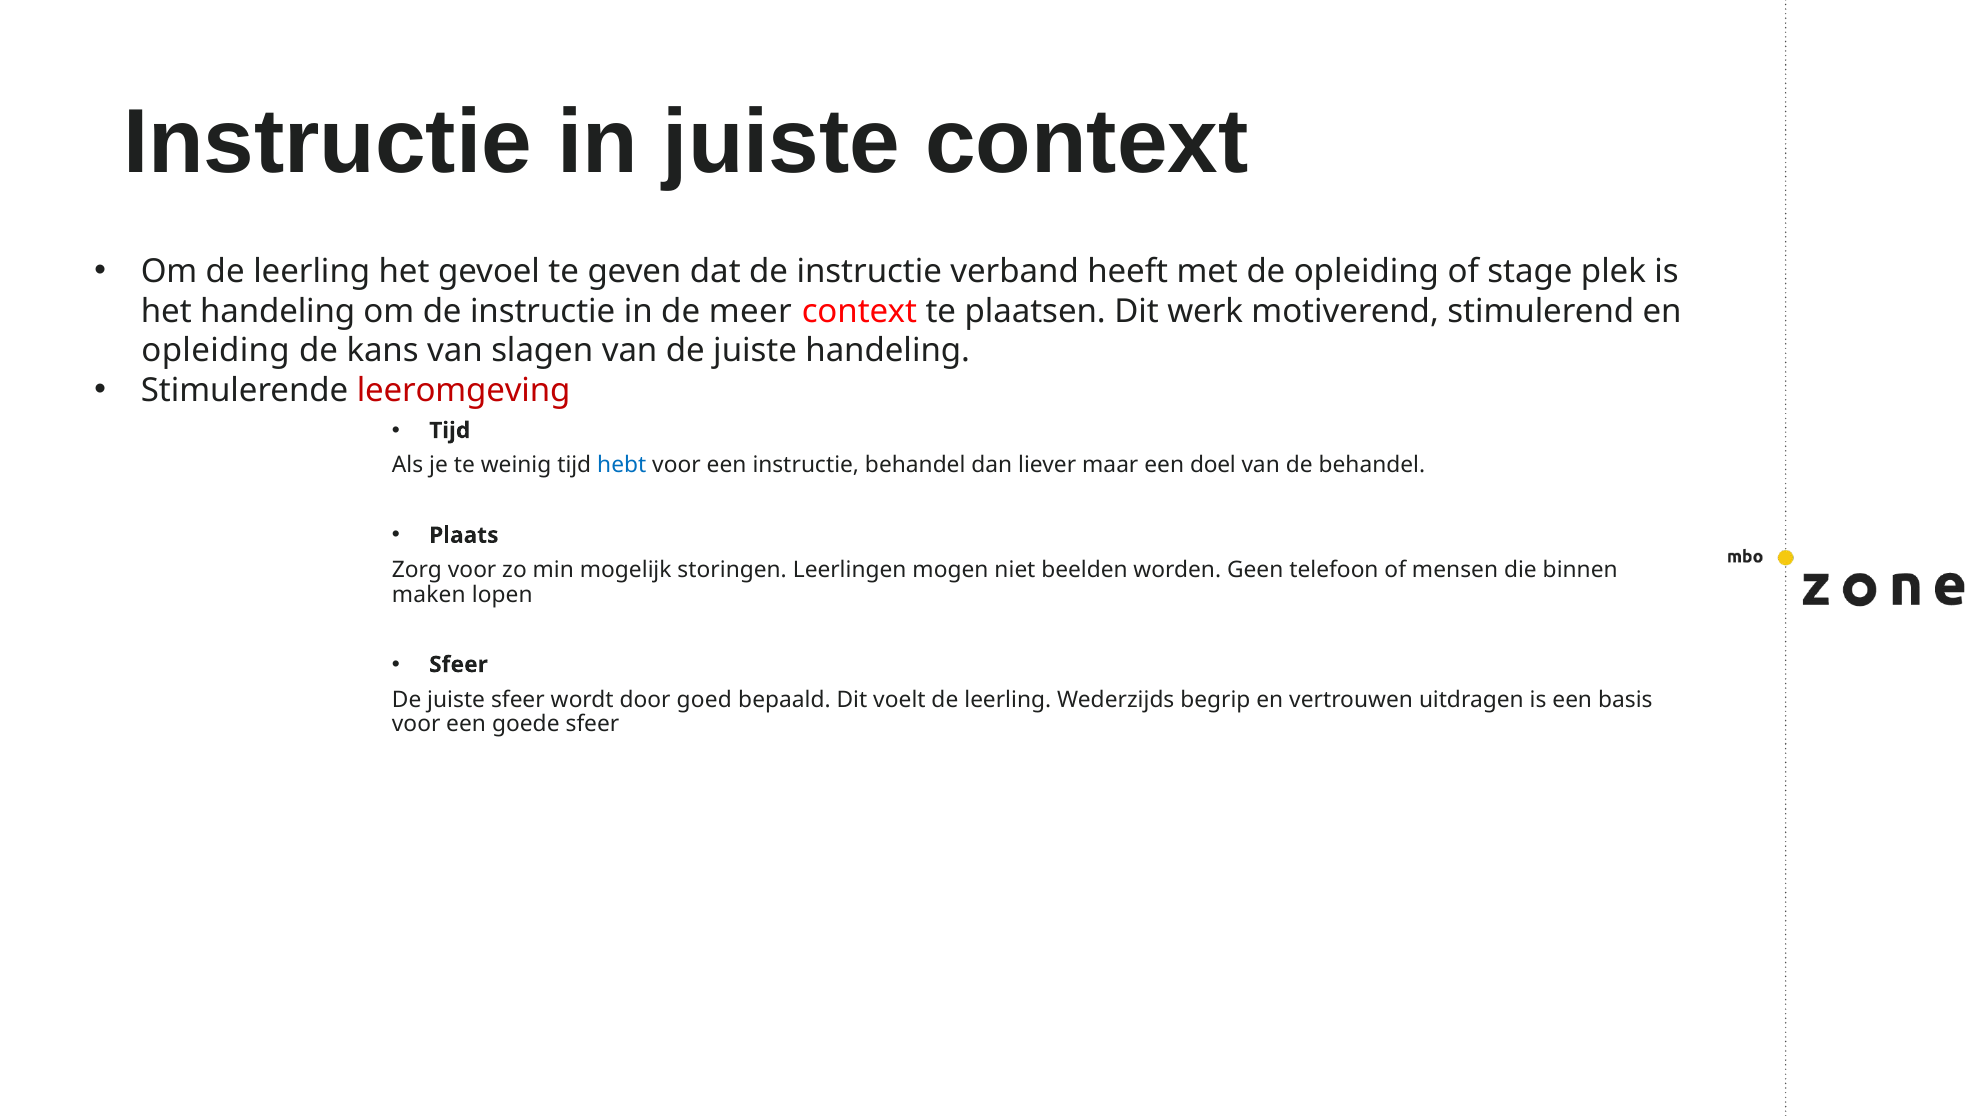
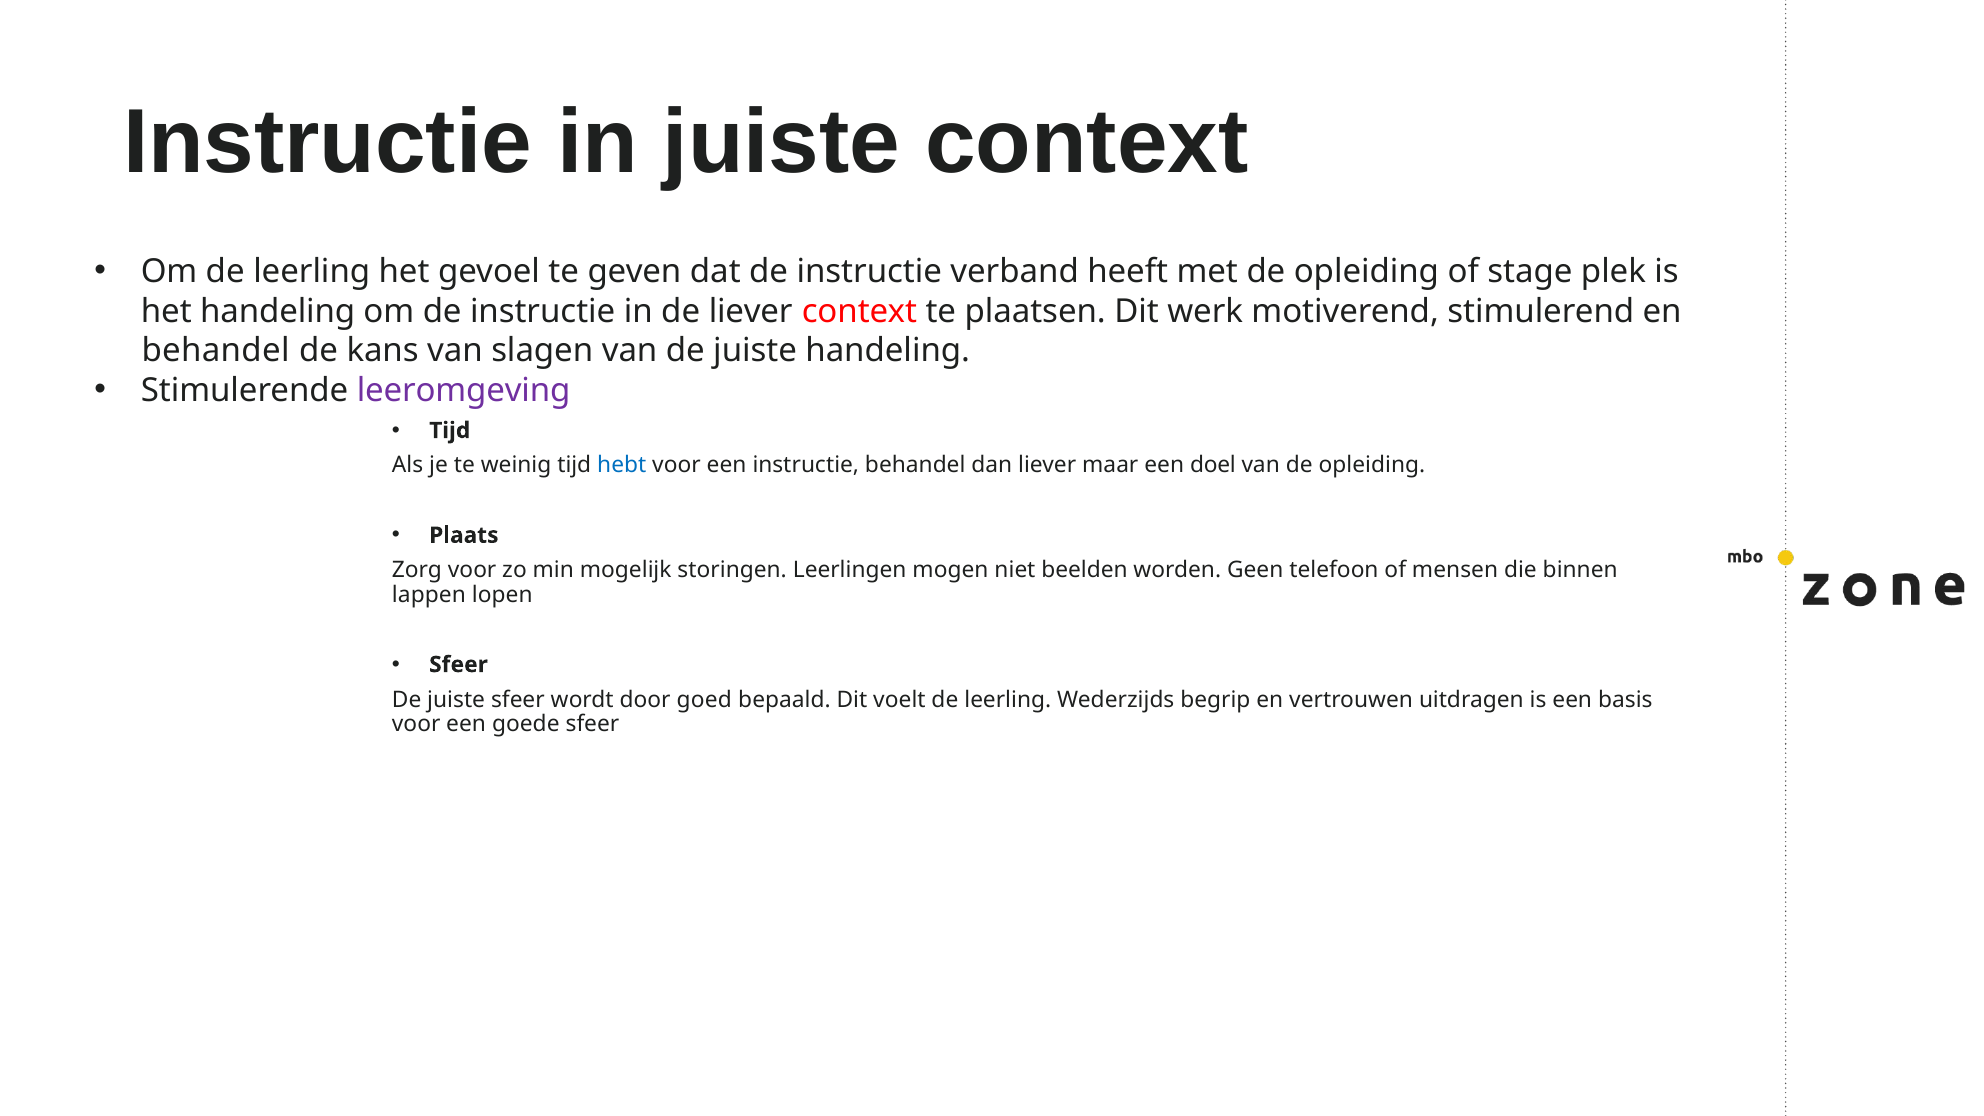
de meer: meer -> liever (751, 311)
opleiding: opleiding -> behandel (216, 351)
leeromgeving colour: red -> purple (464, 391)
van de behandel: behandel -> opleiding (1372, 465)
maken: maken -> lappen (429, 595)
